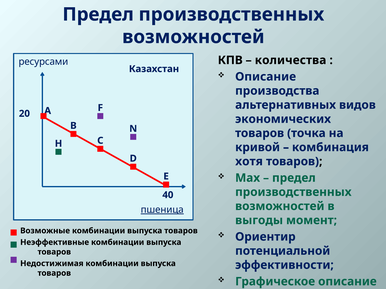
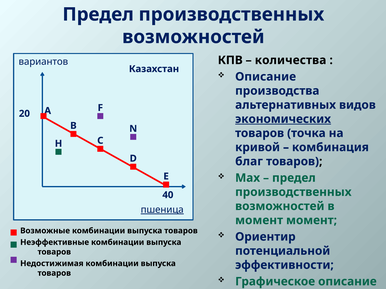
ресурсами: ресурсами -> вариантов (43, 62)
экономических underline: none -> present (283, 119)
хотя: хотя -> благ (249, 162)
выгоды: выгоды -> момент (259, 221)
